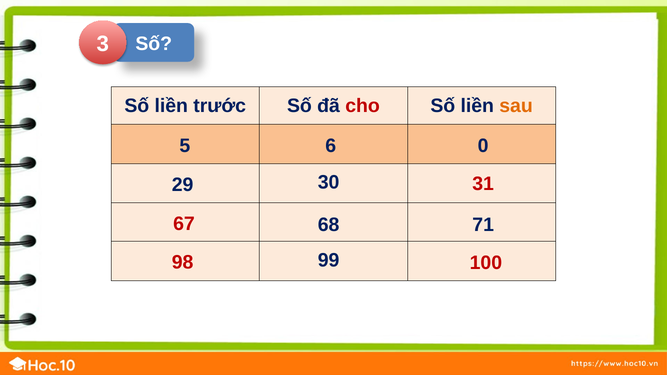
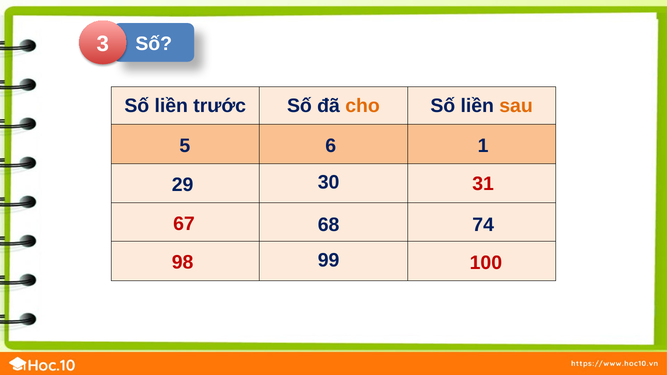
cho colour: red -> orange (363, 106)
0: 0 -> 1 (483, 146)
71: 71 -> 74 (483, 225)
